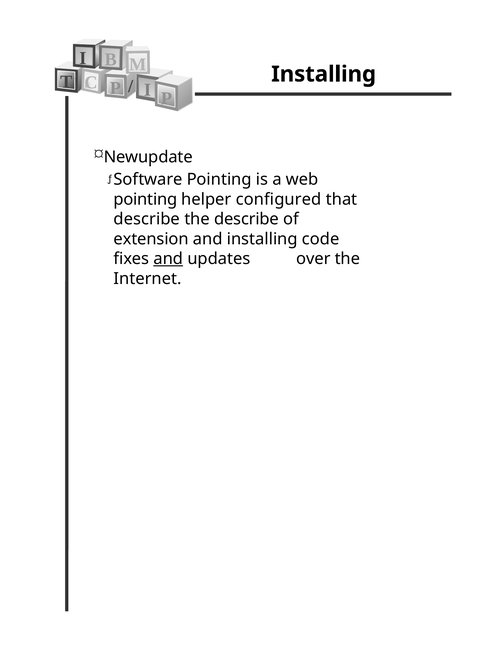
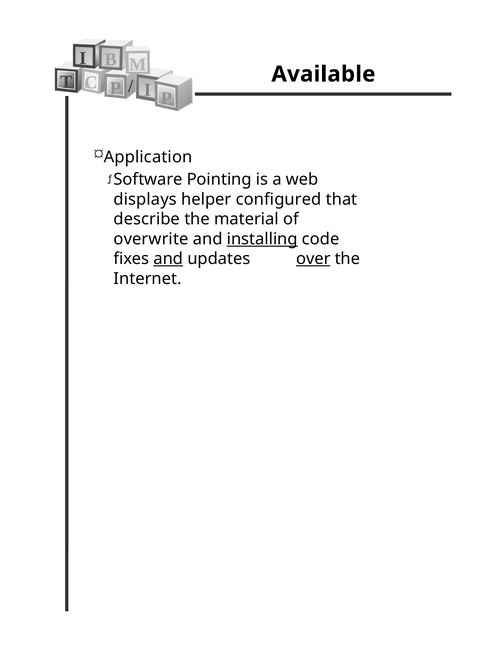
Installing: Installing -> Available (323, 74)
Newupdate: Newupdate -> Application (148, 157)
pointing: pointing -> displays (145, 199)
the describe: describe -> material (246, 219)
extension: extension -> overwrite (151, 239)
installing underline: none -> present (262, 239)
over underline: none -> present (313, 259)
